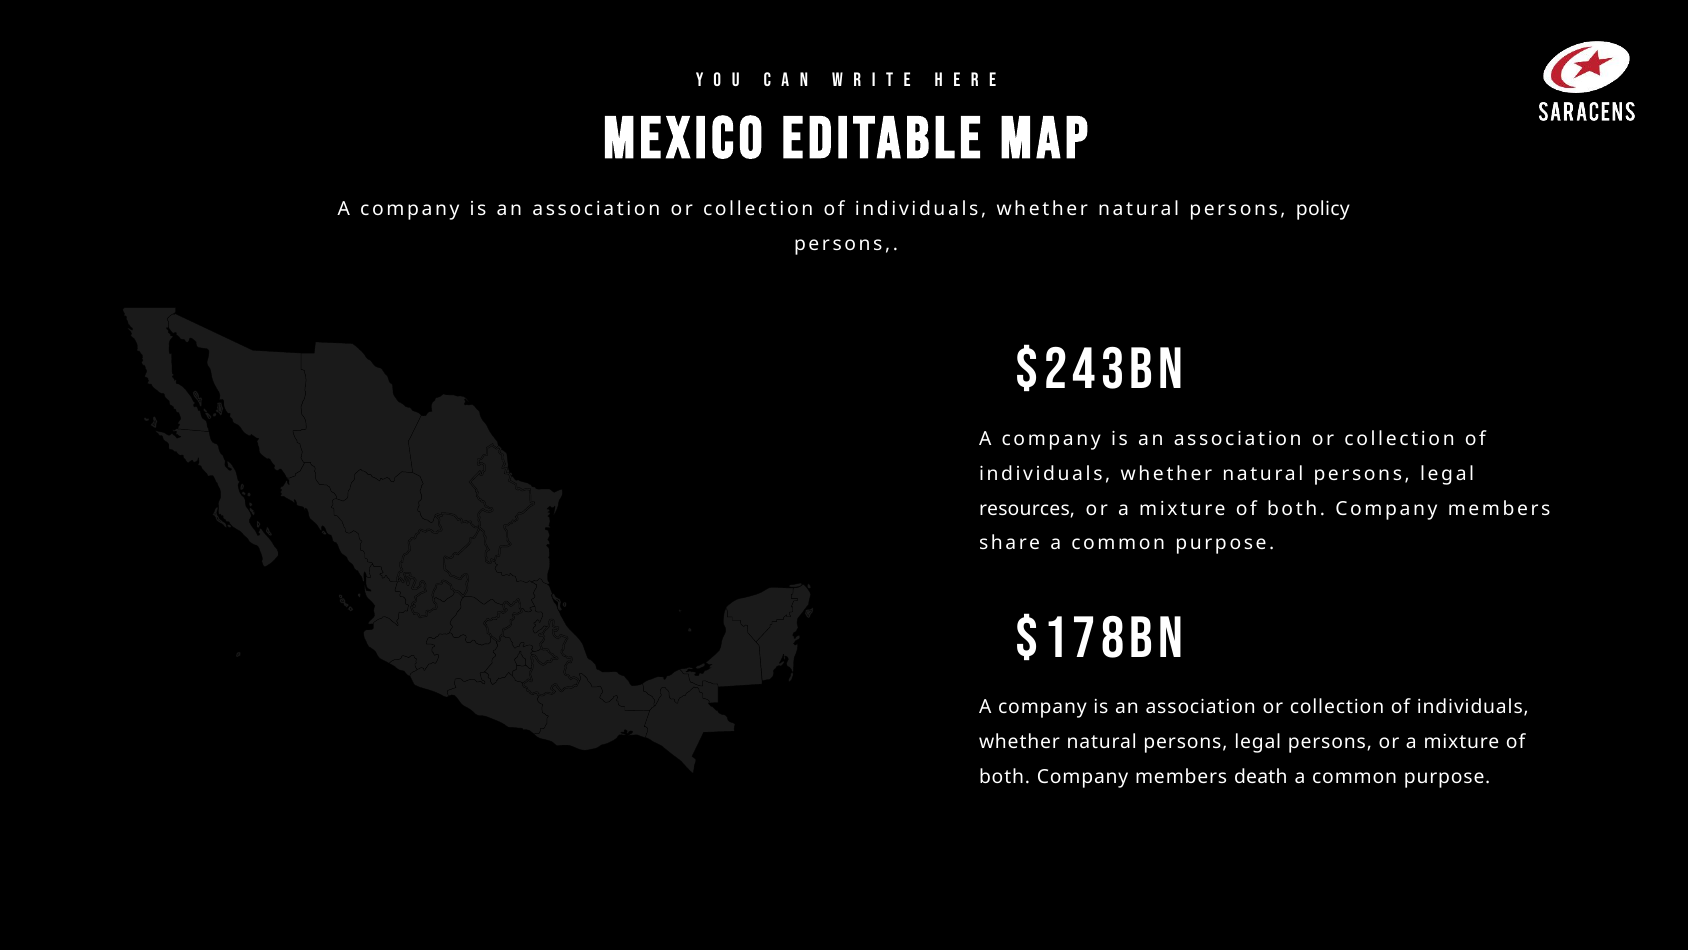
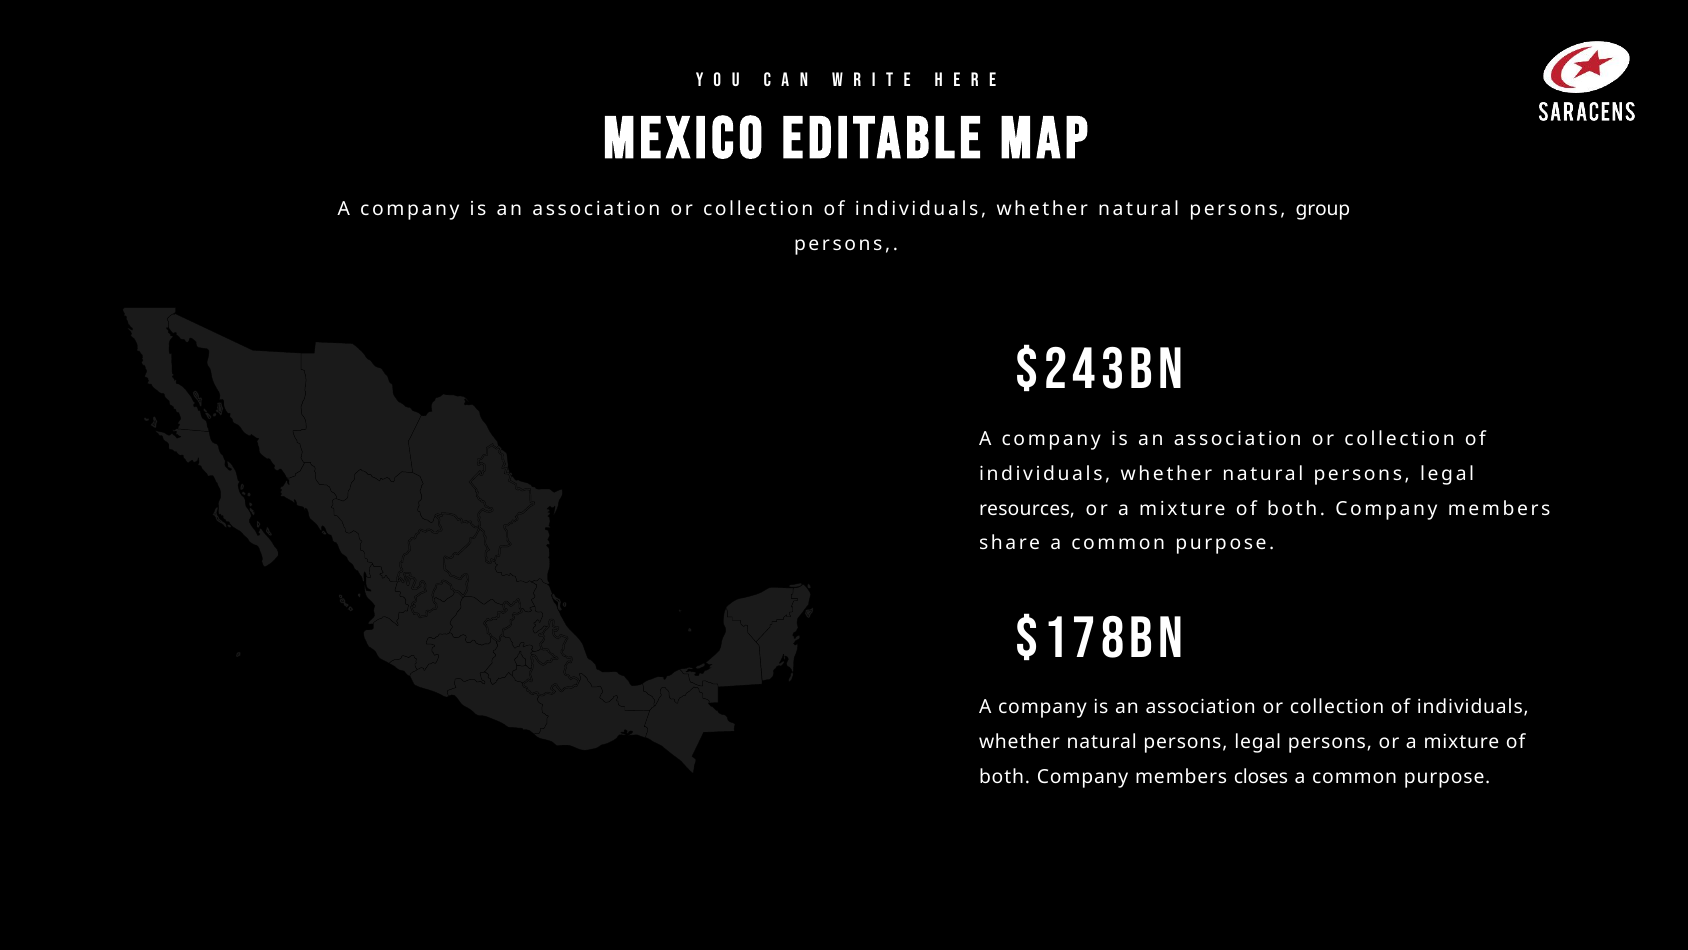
policy: policy -> group (1323, 209)
death: death -> closes (1261, 777)
